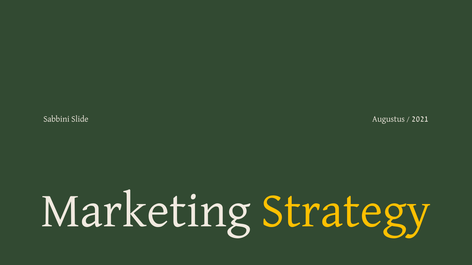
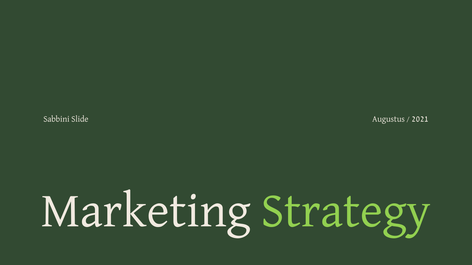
Strategy colour: yellow -> light green (346, 211)
